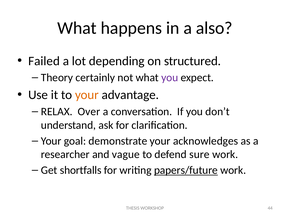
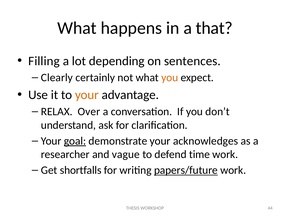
also: also -> that (214, 28)
Failed: Failed -> Filling (44, 61)
structured: structured -> sentences (192, 61)
Theory: Theory -> Clearly (57, 77)
you colour: purple -> orange (170, 77)
goal underline: none -> present (75, 141)
sure: sure -> time (199, 154)
